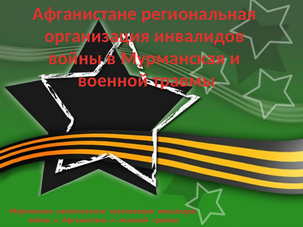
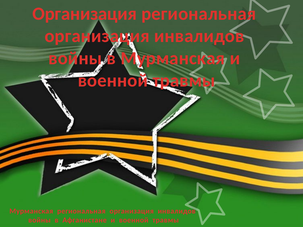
Афганистане: Афганистане -> Организация (85, 14)
